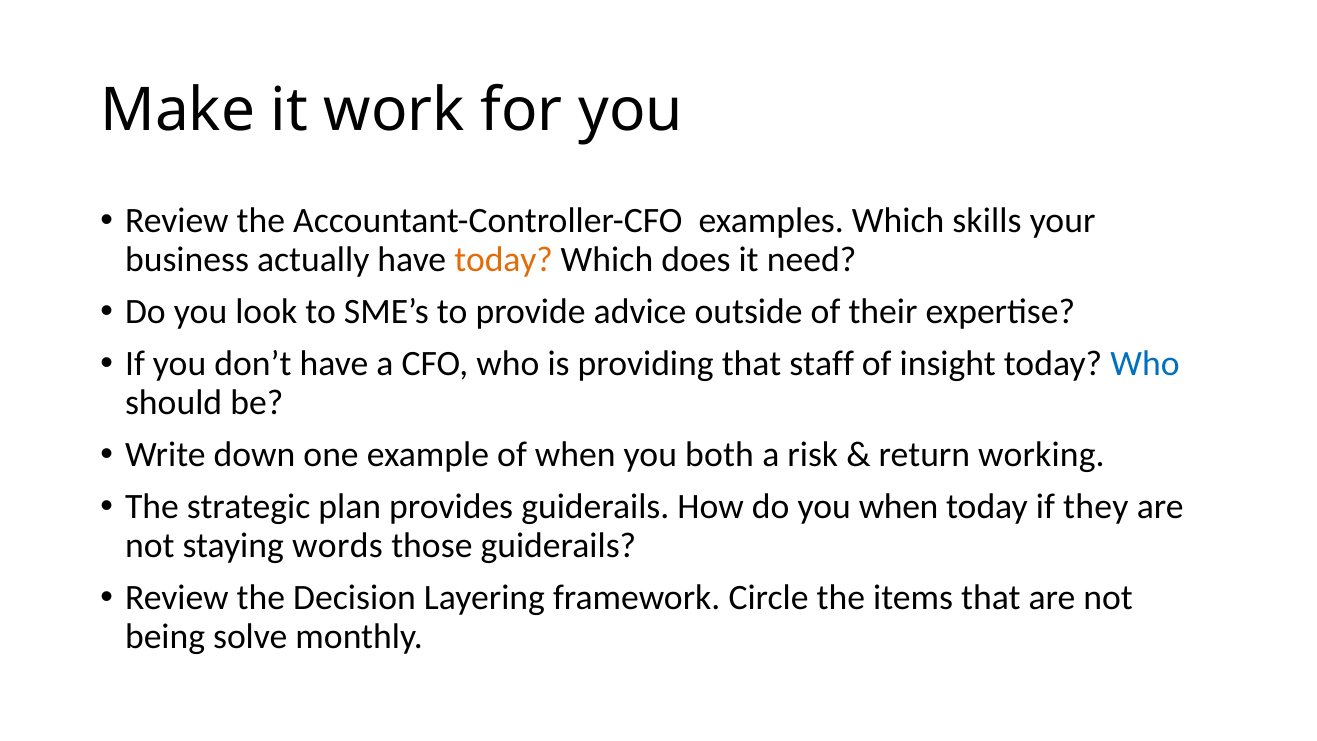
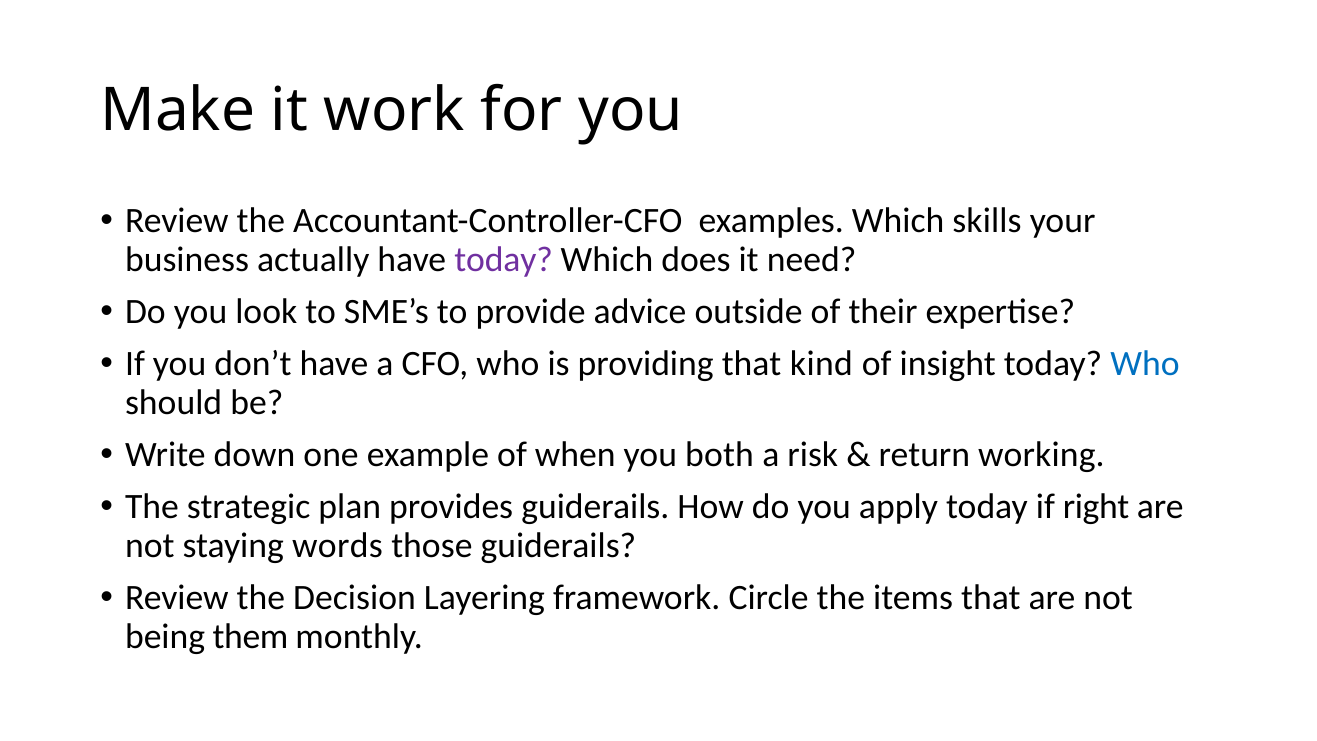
today colour: orange -> purple (504, 260)
staff: staff -> kind (821, 364)
you when: when -> apply (898, 507)
they: they -> right (1096, 507)
solve: solve -> them (250, 636)
